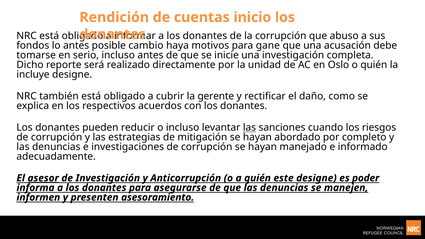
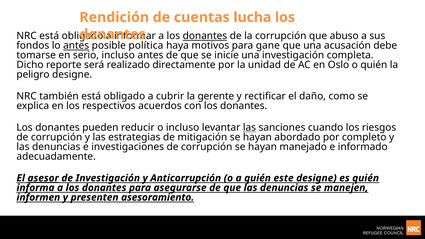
inicio: inicio -> lucha (252, 17)
donantes underline: none -> present (205, 36)
antes underline: none -> present (76, 46)
cambio: cambio -> política (146, 46)
incluye: incluye -> peligro (33, 75)
es poder: poder -> quién (366, 178)
